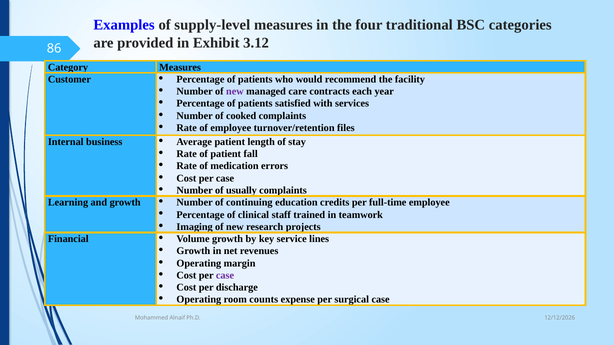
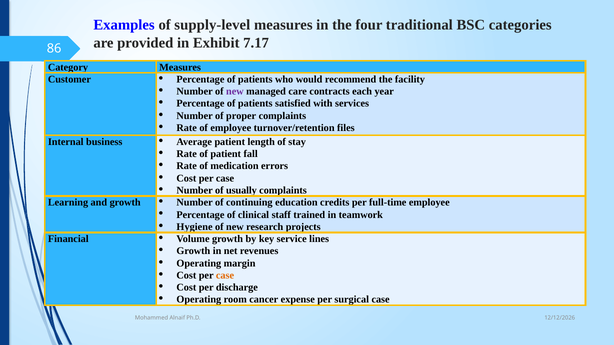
3.12: 3.12 -> 7.17 (256, 43)
cooked: cooked -> proper (241, 116)
Imaging: Imaging -> Hygiene (195, 227)
case colour: purple -> orange (225, 276)
counts: counts -> cancer (264, 300)
